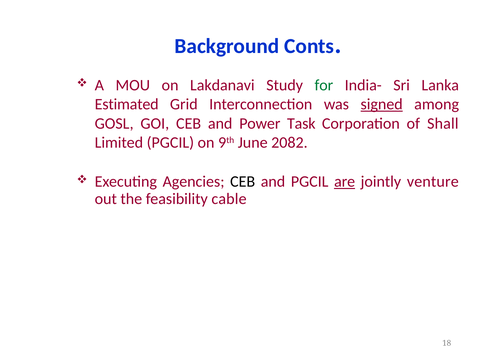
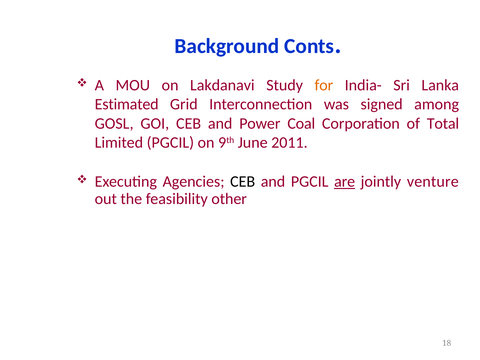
for colour: green -> orange (324, 85)
signed underline: present -> none (382, 104)
Task: Task -> Coal (301, 123)
Shall: Shall -> Total (443, 123)
2082: 2082 -> 2011 (289, 143)
cable: cable -> other (229, 199)
